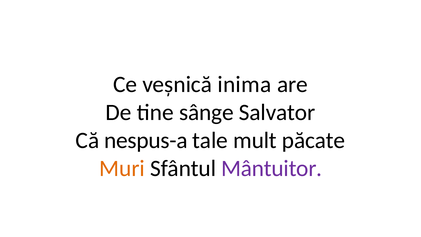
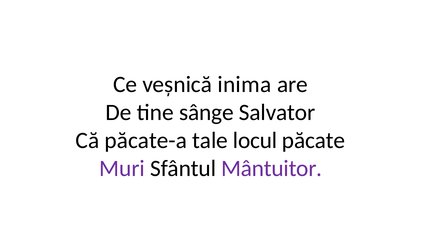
nespus-a: nespus-a -> păcate-a (146, 140)
mult: mult -> locul (255, 140)
Muri colour: orange -> purple (122, 168)
